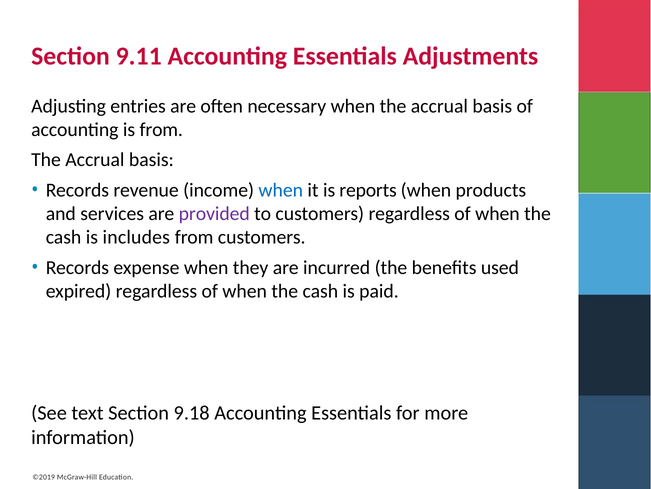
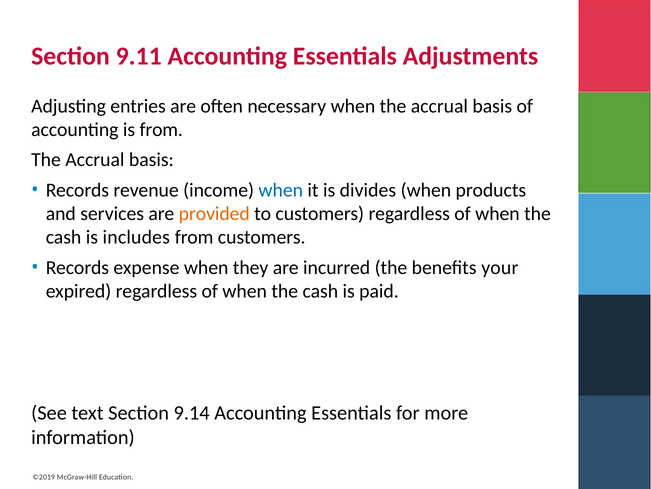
reports: reports -> divides (368, 190)
provided colour: purple -> orange (214, 213)
used: used -> your (500, 267)
9.18: 9.18 -> 9.14 (192, 412)
